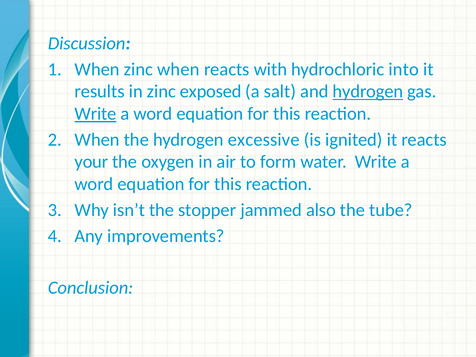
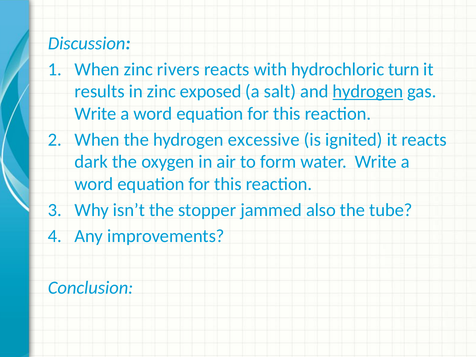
zinc when: when -> rivers (178, 69)
into: into -> turn (404, 69)
Write underline: present -> none (96, 114)
your: your -> dark (91, 162)
